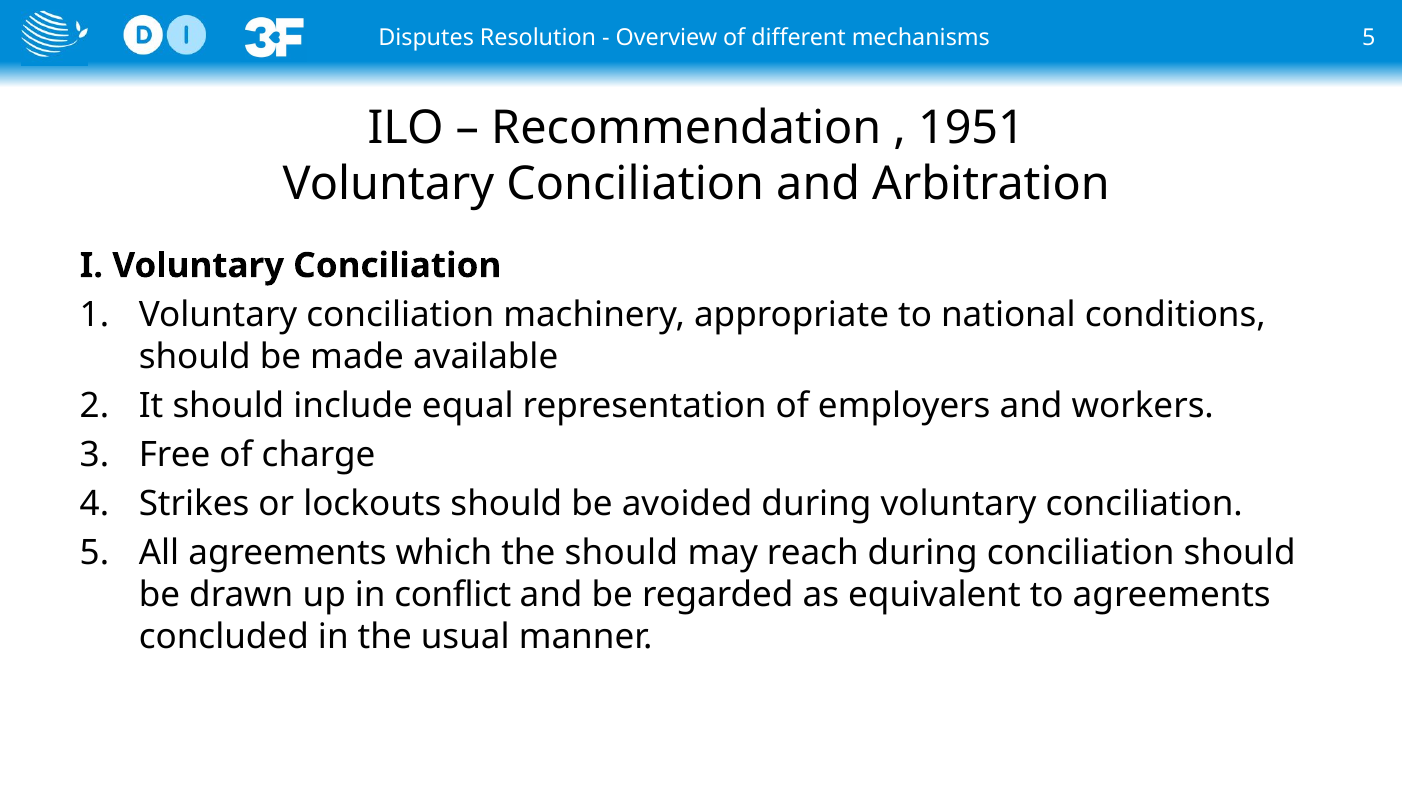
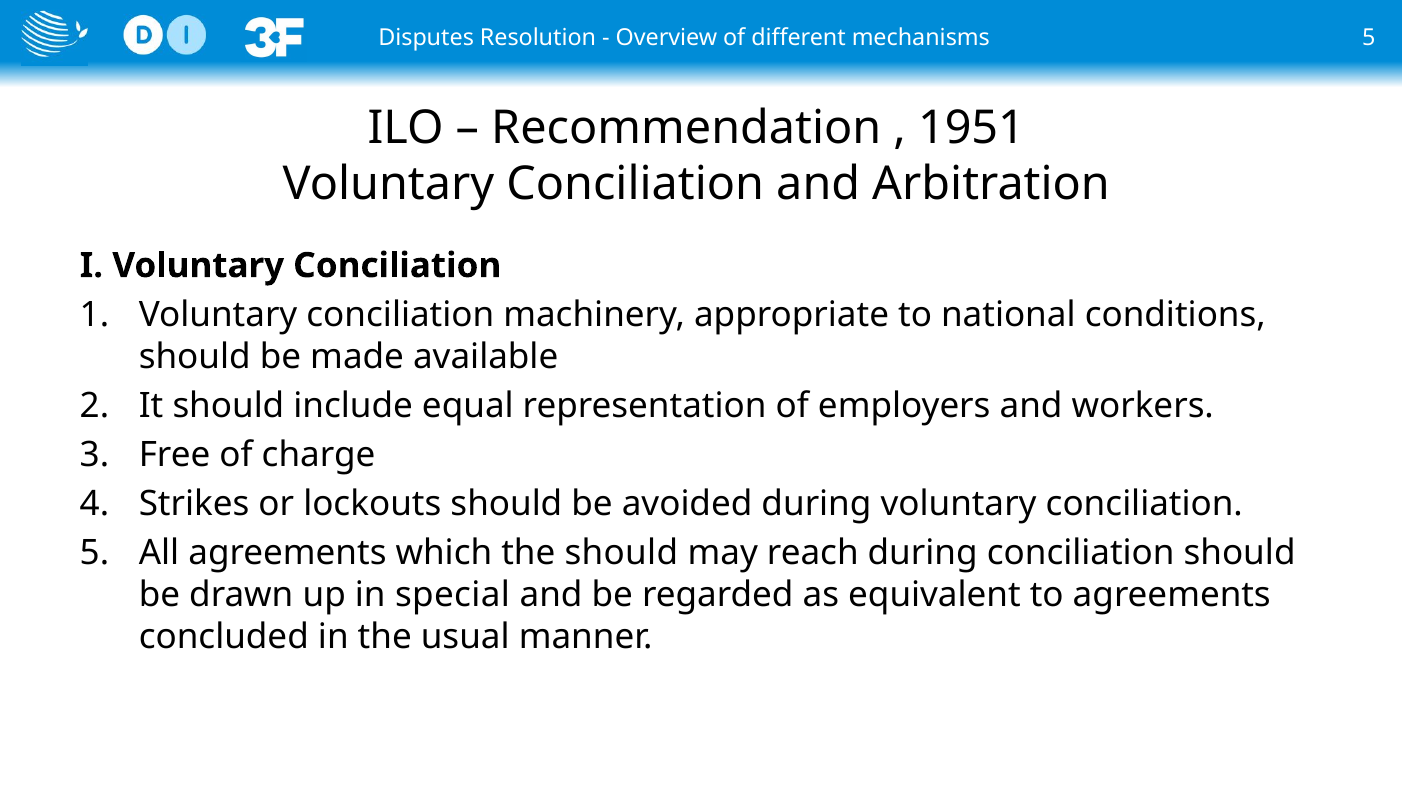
conflict: conflict -> special (452, 595)
